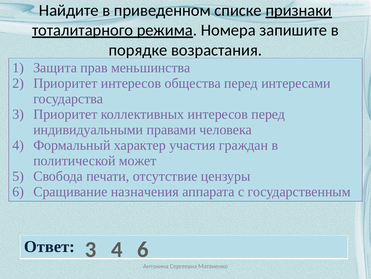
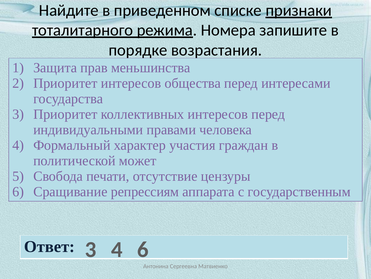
назначения: назначения -> репрессиям (145, 191)
